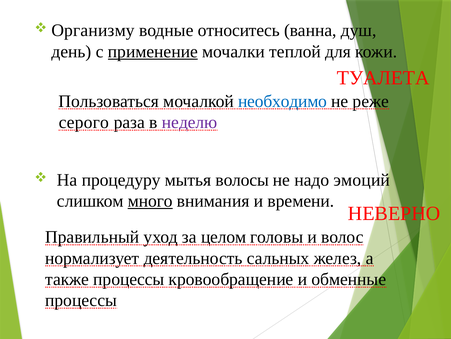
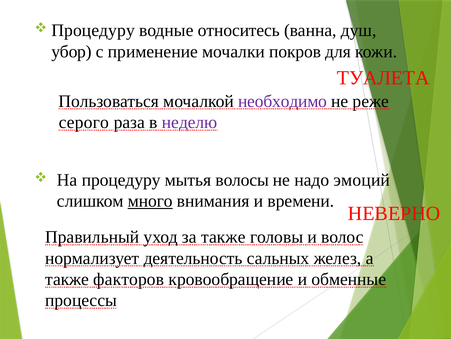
Организму: Организму -> Процедуру (93, 30)
день: день -> убор (72, 51)
применение underline: present -> none (153, 51)
теплой: теплой -> покров (295, 51)
необходимо colour: blue -> purple (283, 101)
за целом: целом -> также (223, 237)
также процессы: процессы -> факторов (129, 279)
